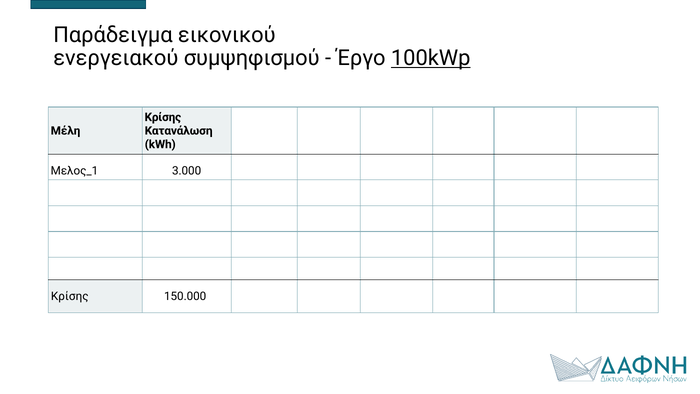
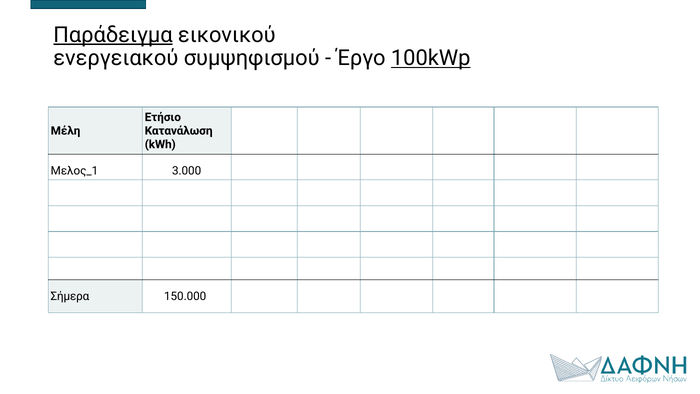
Παράδειγμα underline: none -> present (113, 35)
Κρίσης: Κρίσης -> Ετήσιο (163, 117)
Κρίσης: Κρίσης -> Σήμερα (70, 296)
